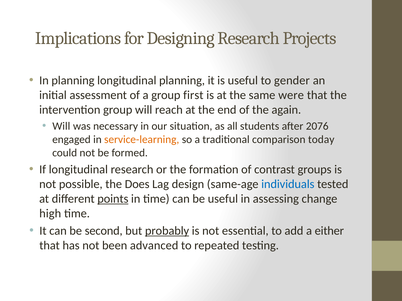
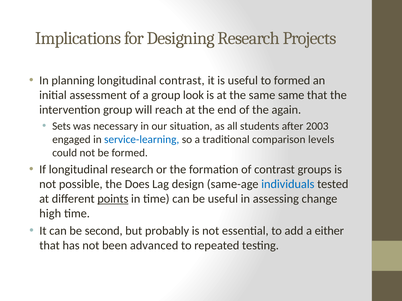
longitudinal planning: planning -> contrast (182, 81)
to gender: gender -> formed (292, 81)
first: first -> look (193, 95)
same were: were -> same (291, 95)
Will: Will -> Sets (61, 126)
2076: 2076 -> 2003 (317, 126)
service-learning colour: orange -> blue (142, 140)
today: today -> levels (321, 140)
probably underline: present -> none (167, 231)
